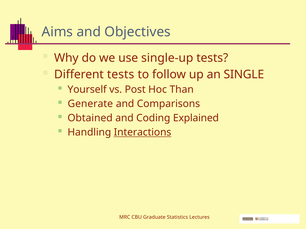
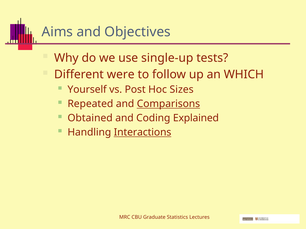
Different tests: tests -> were (121, 75)
SINGLE: SINGLE -> WHICH (244, 75)
Than: Than -> Sizes (182, 90)
Generate: Generate -> Repeated (90, 104)
Comparisons underline: none -> present (168, 104)
